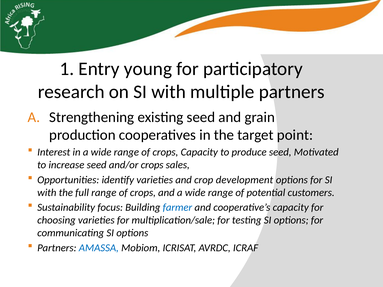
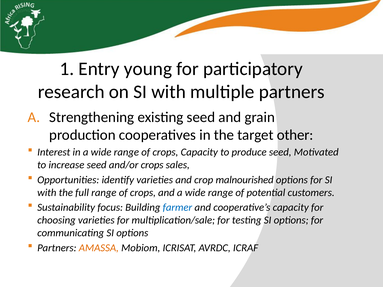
point: point -> other (295, 135)
development: development -> malnourished (245, 180)
AMASSA colour: blue -> orange (99, 248)
